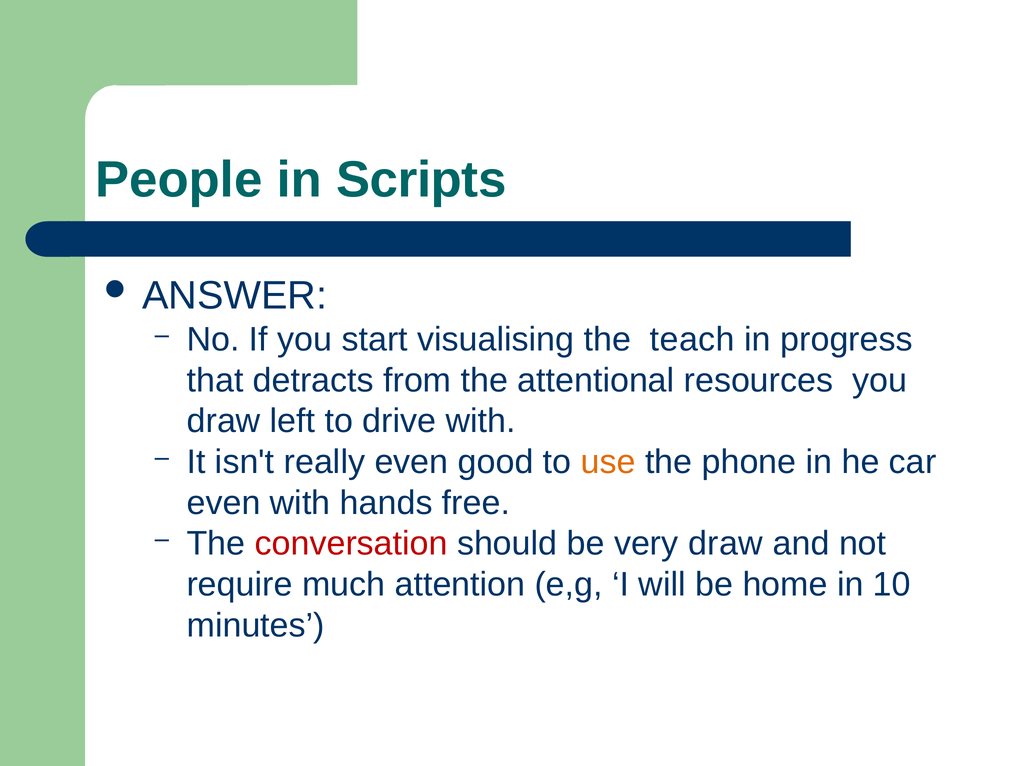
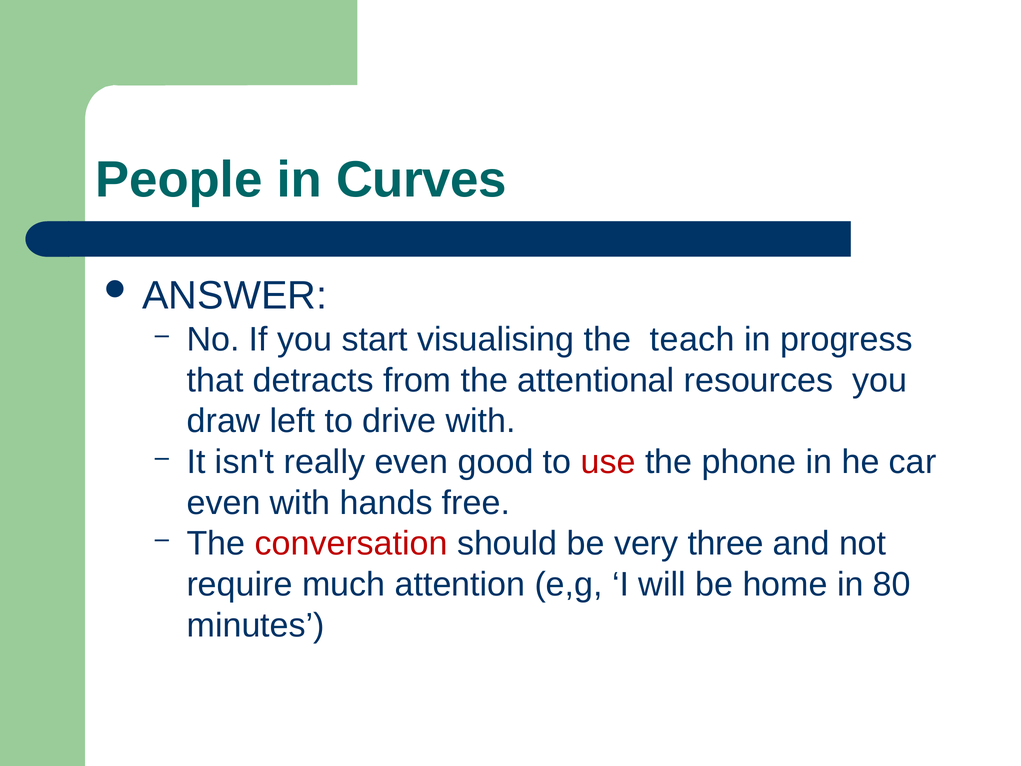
Scripts: Scripts -> Curves (421, 180)
use colour: orange -> red (608, 462)
very draw: draw -> three (726, 544)
10: 10 -> 80 (892, 584)
